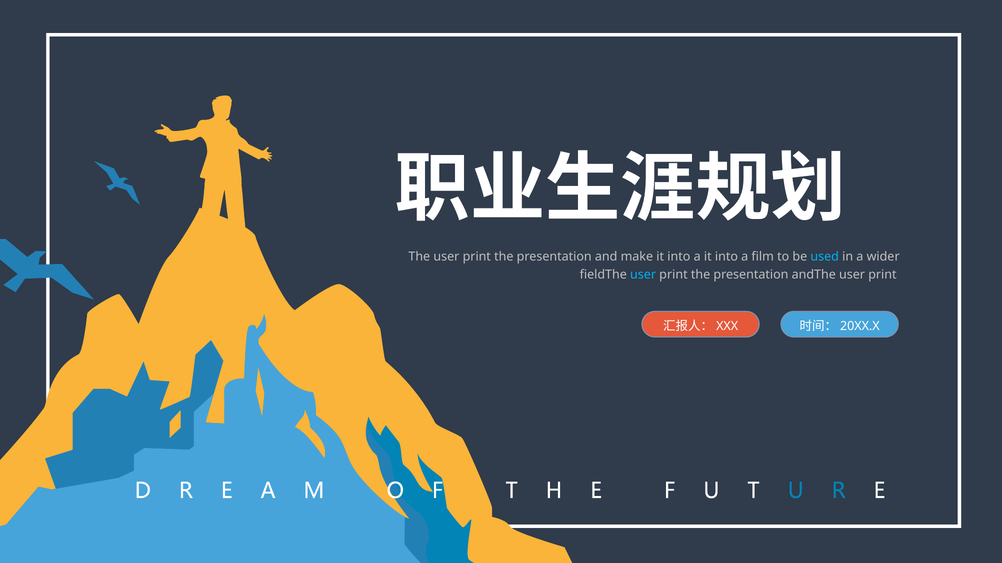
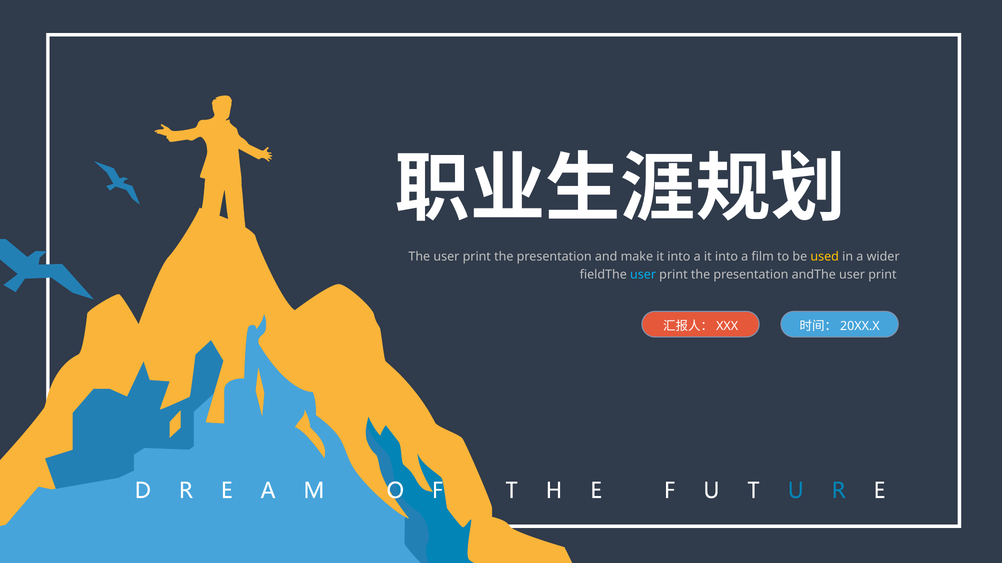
used colour: light blue -> yellow (825, 257)
